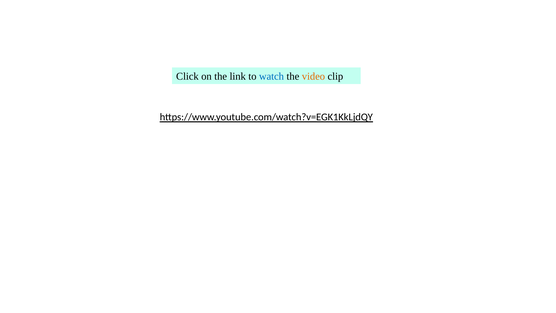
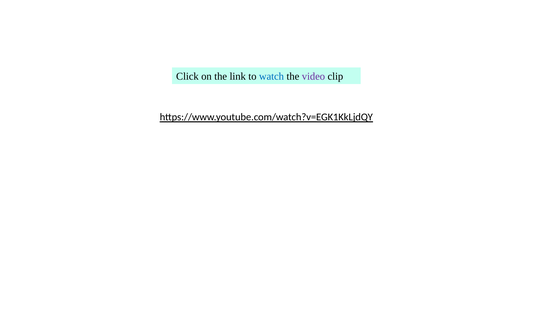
video colour: orange -> purple (313, 76)
